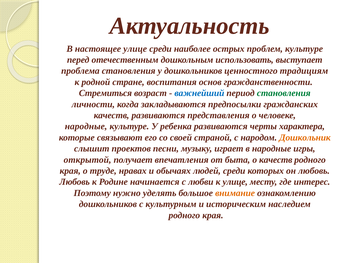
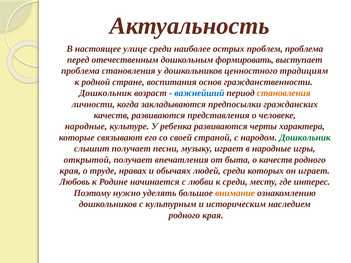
проблем культуре: культуре -> проблема (304, 49)
использовать: использовать -> формировать (245, 60)
Стремиться: Стремиться -> Дошкольник (105, 93)
становления colour: green -> orange (284, 93)
Дошкольник colour: orange -> green (305, 138)
слышит проектов: проектов -> получает (131, 149)
он любовь: любовь -> играет (314, 171)
к улице: улице -> среди (235, 182)
